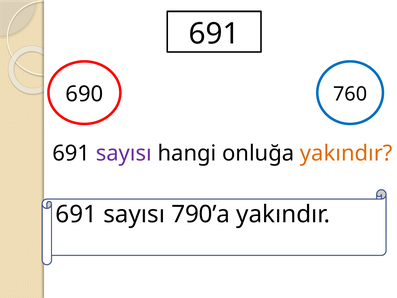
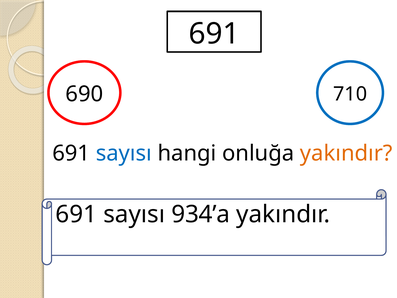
760: 760 -> 710 (350, 94)
sayısı colour: purple -> blue (124, 153)
790’a: 790’a -> 934’a (201, 214)
